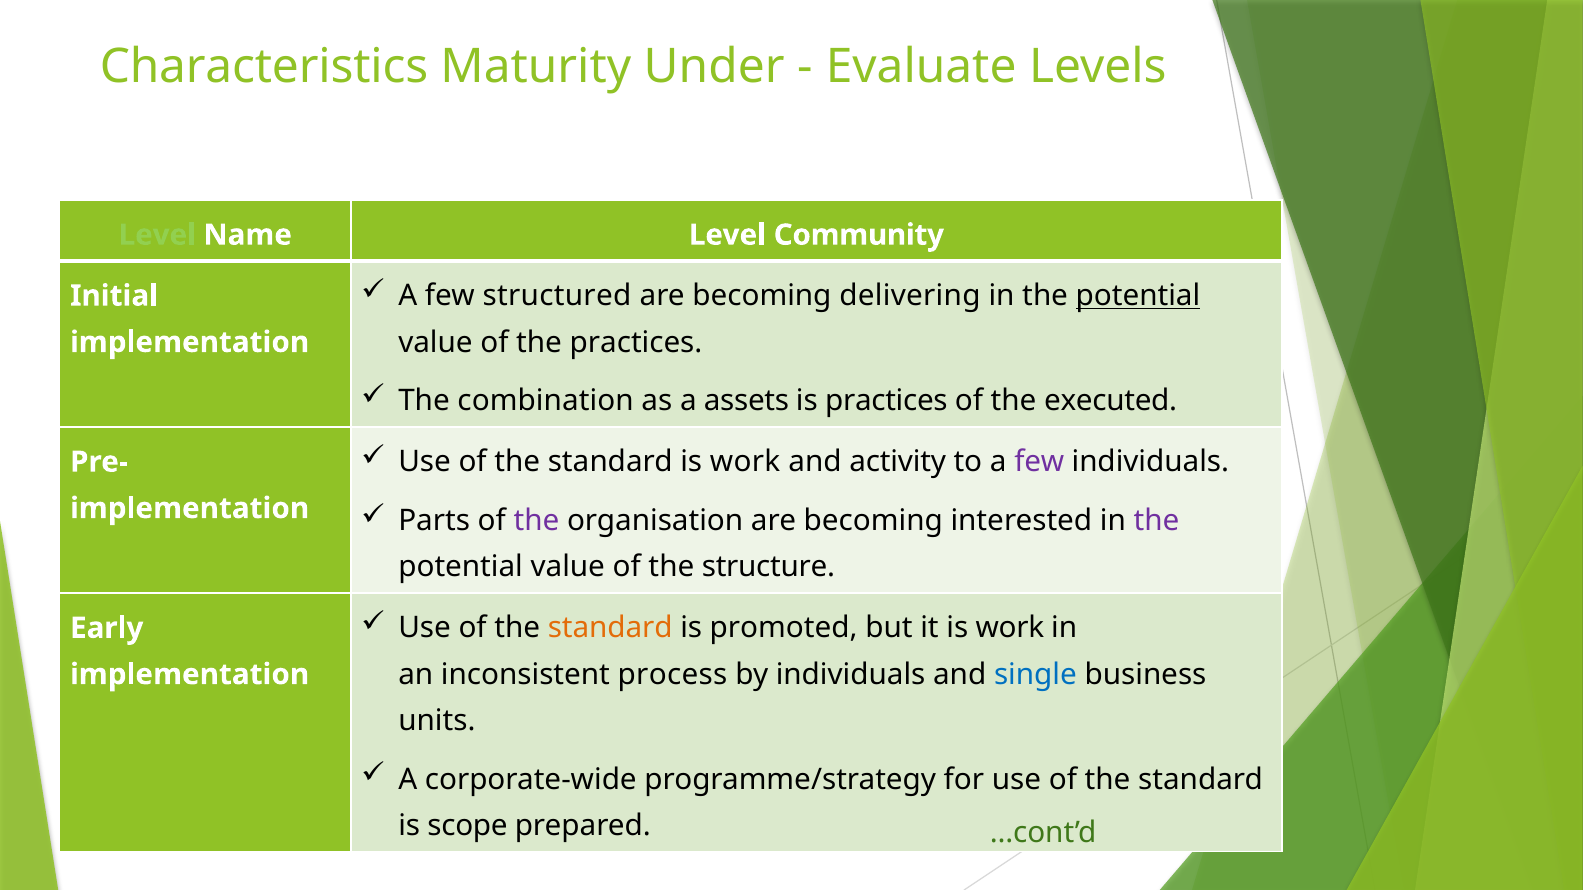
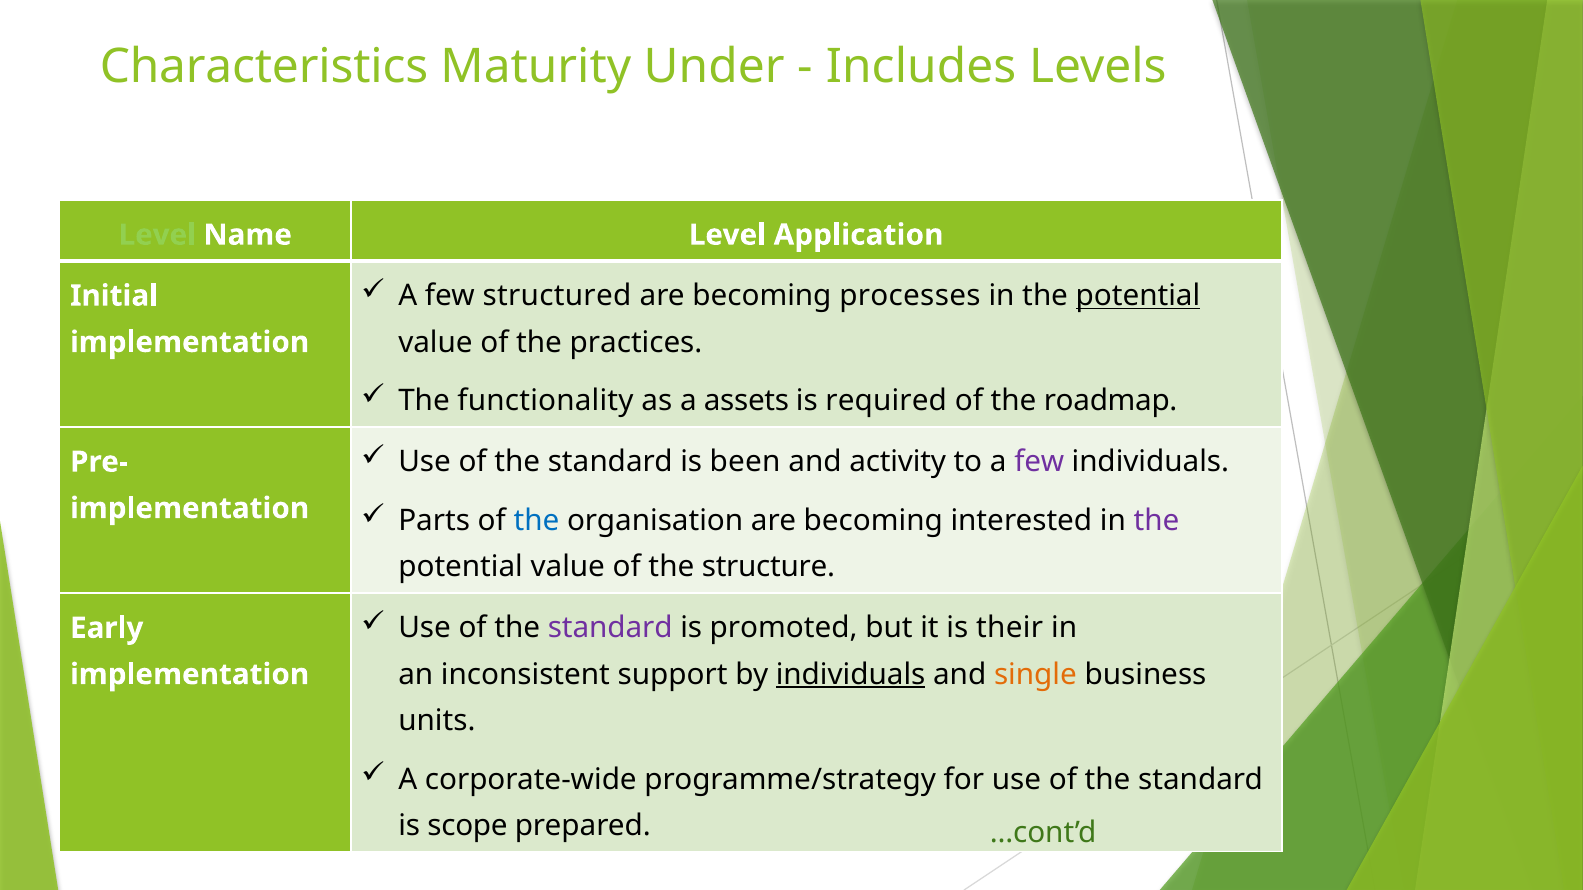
Evaluate: Evaluate -> Includes (921, 66)
Community: Community -> Application (859, 235)
delivering: delivering -> processes (910, 296)
combination: combination -> functionality (545, 401)
is practices: practices -> required (886, 401)
executed: executed -> roadmap (1111, 401)
standard is work: work -> been (745, 462)
the colour: purple -> blue (537, 521)
standard colour: orange -> purple (610, 628)
it is work: work -> their (1010, 628)
process: process -> support (673, 675)
individuals underline: none -> present (851, 675)
single colour: blue -> orange (1035, 675)
